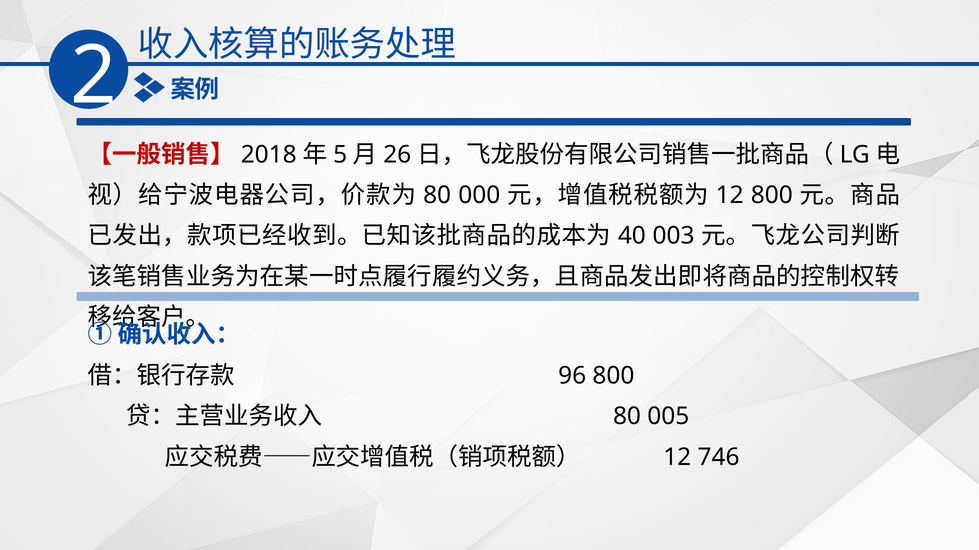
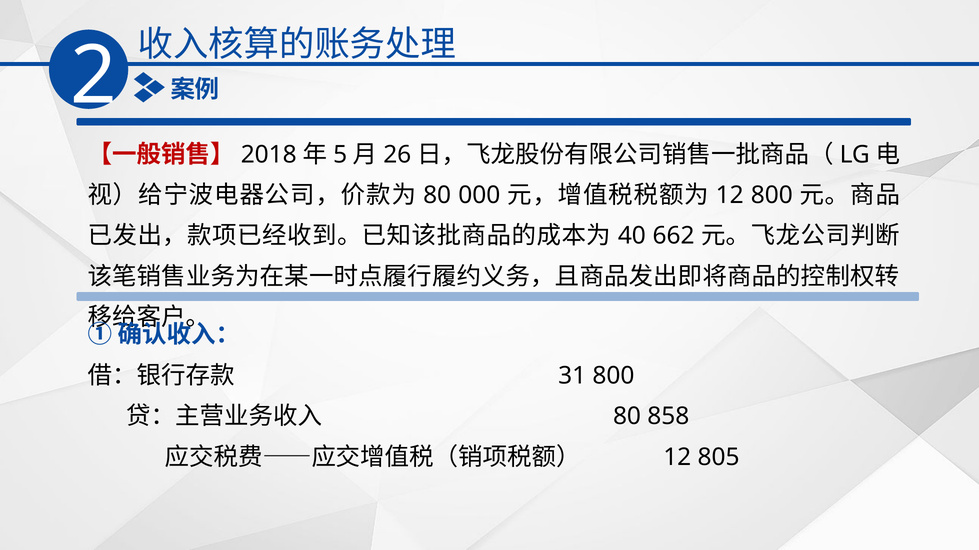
003: 003 -> 662 (674, 236)
96: 96 -> 31 (572, 376)
005: 005 -> 858 (668, 417)
746: 746 -> 805 (719, 458)
